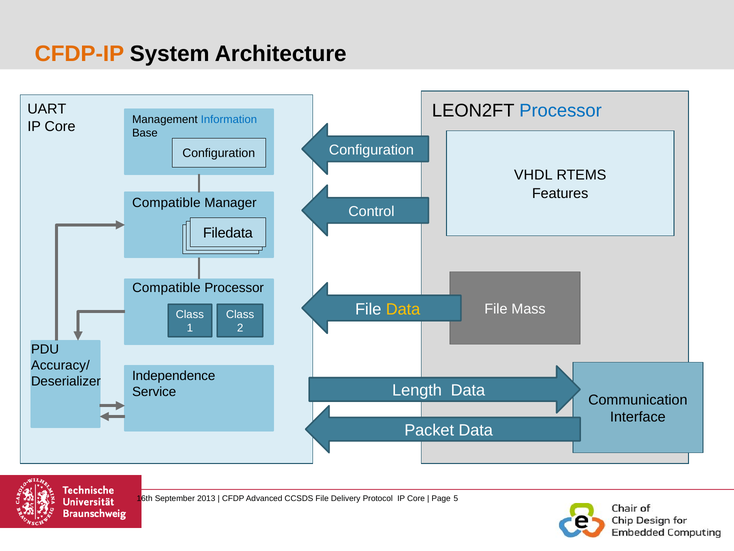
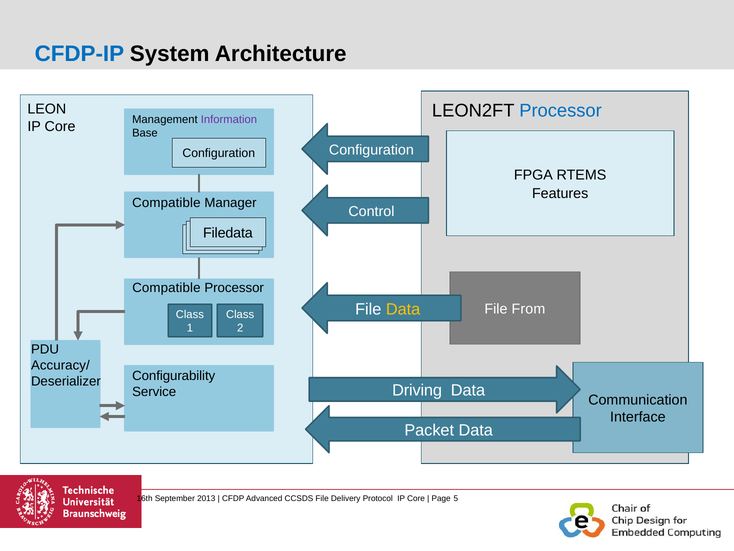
CFDP-IP colour: orange -> blue (79, 54)
UART: UART -> LEON (47, 109)
Information colour: blue -> purple (229, 119)
VHDL: VHDL -> FPGA (533, 175)
Mass: Mass -> From (528, 309)
Independence: Independence -> Configurability (174, 376)
Length: Length -> Driving (417, 390)
